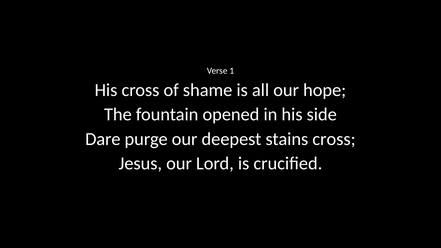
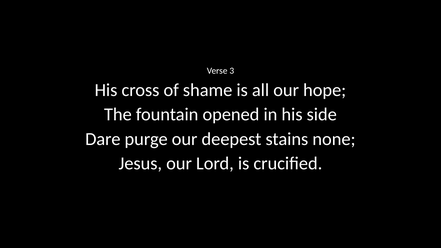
1: 1 -> 3 (232, 71)
stains cross: cross -> none (334, 139)
